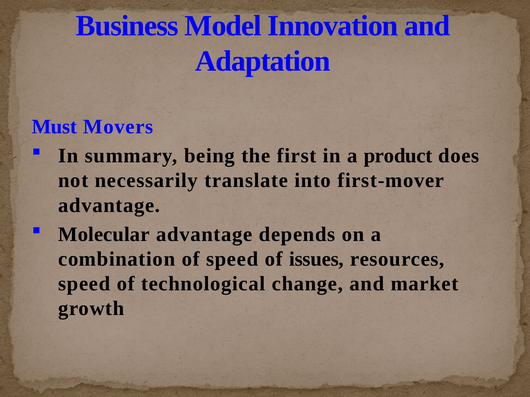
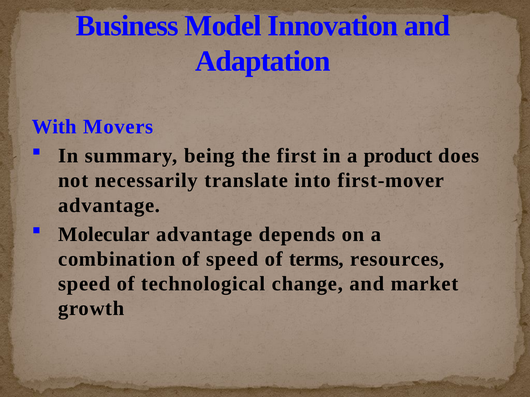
Must: Must -> With (54, 127)
issues: issues -> terms (316, 259)
